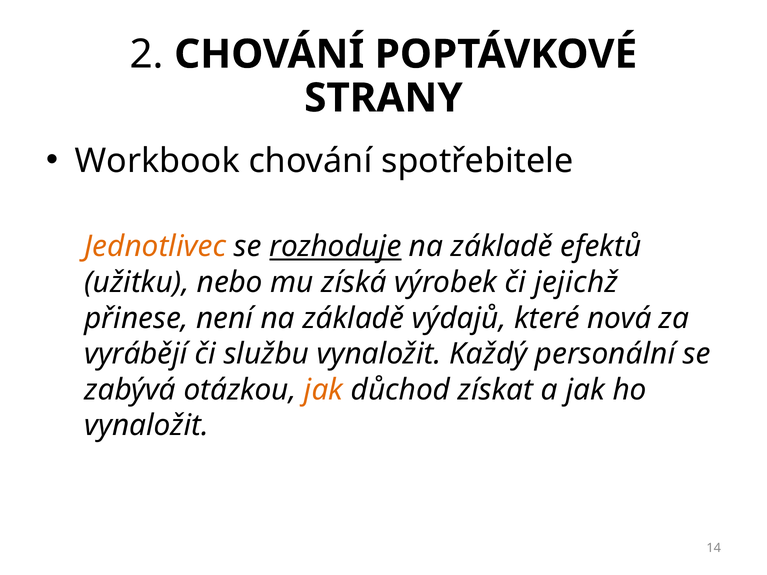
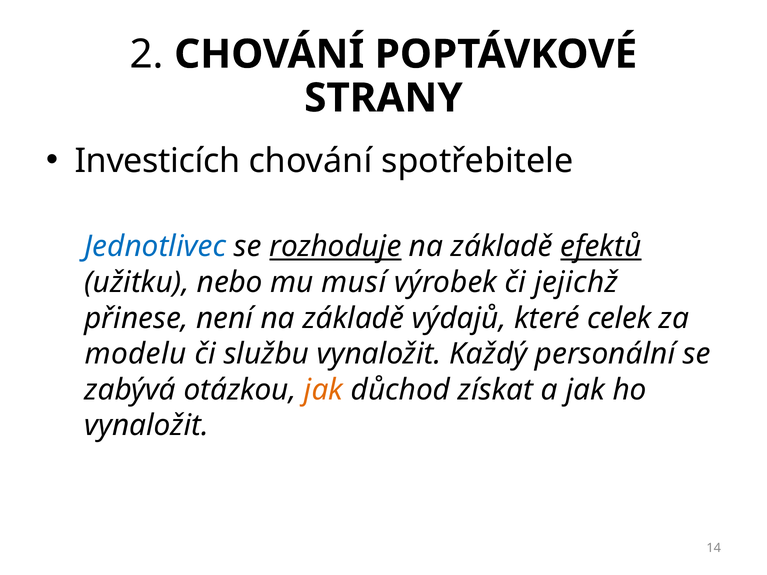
Workbook: Workbook -> Investicích (157, 161)
Jednotlivec colour: orange -> blue (155, 247)
efektů underline: none -> present (601, 247)
získá: získá -> musí (354, 283)
nová: nová -> celek (619, 318)
vyrábějí: vyrábějí -> modelu (136, 354)
